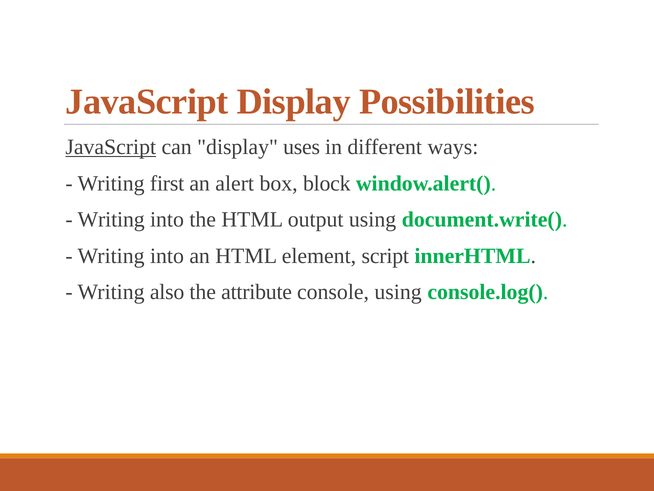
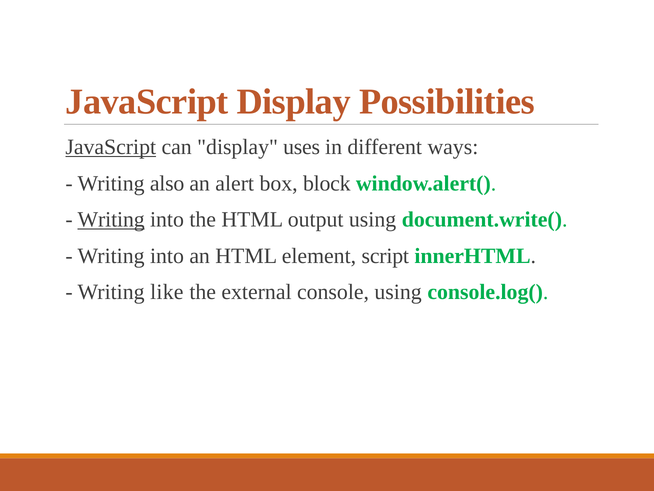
first: first -> also (167, 183)
Writing underline: none -> present (111, 219)
also: also -> like (167, 292)
attribute: attribute -> external (256, 292)
